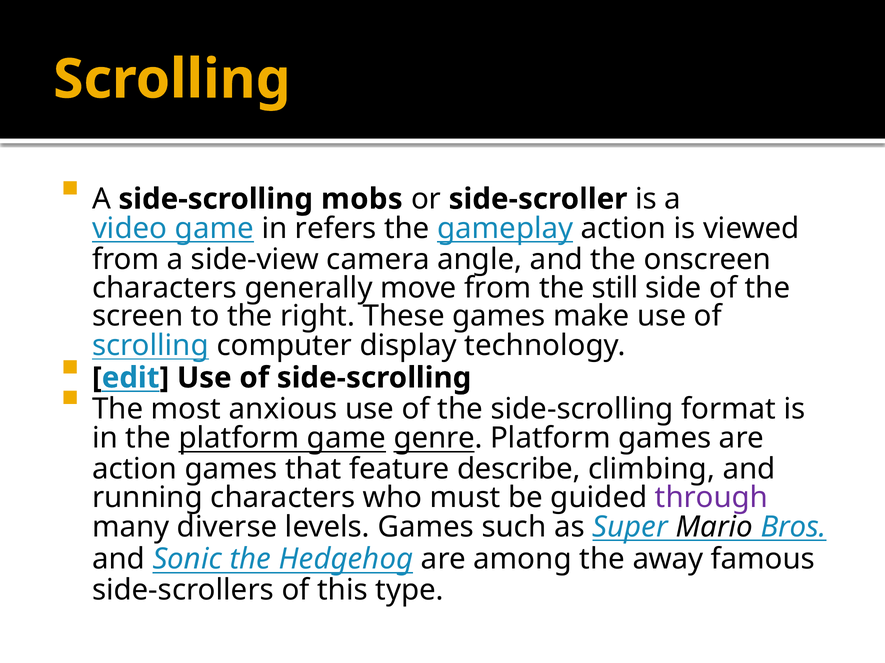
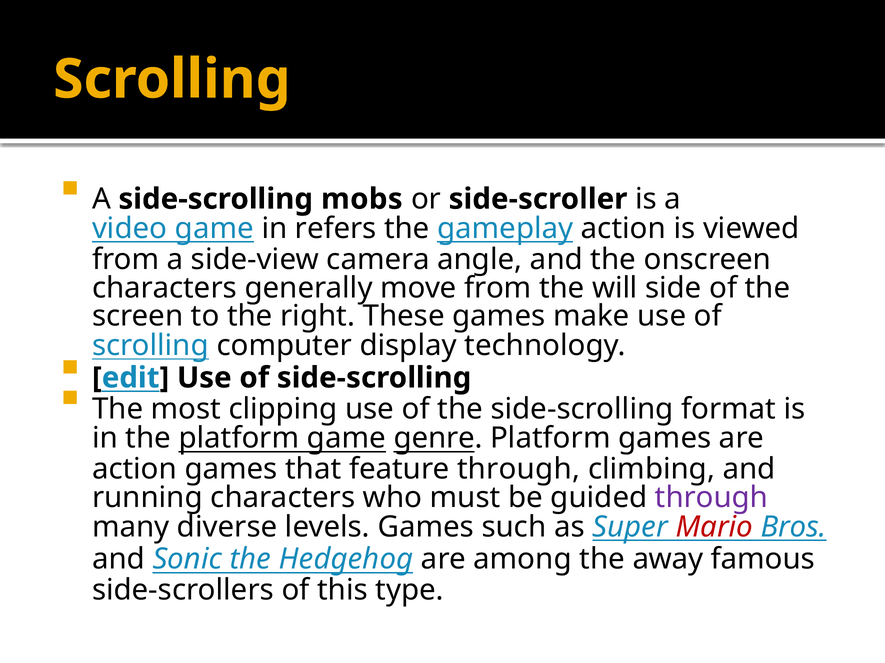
still: still -> will (615, 288)
anxious: anxious -> clipping (283, 409)
feature describe: describe -> through (519, 470)
Mario colour: black -> red (714, 528)
